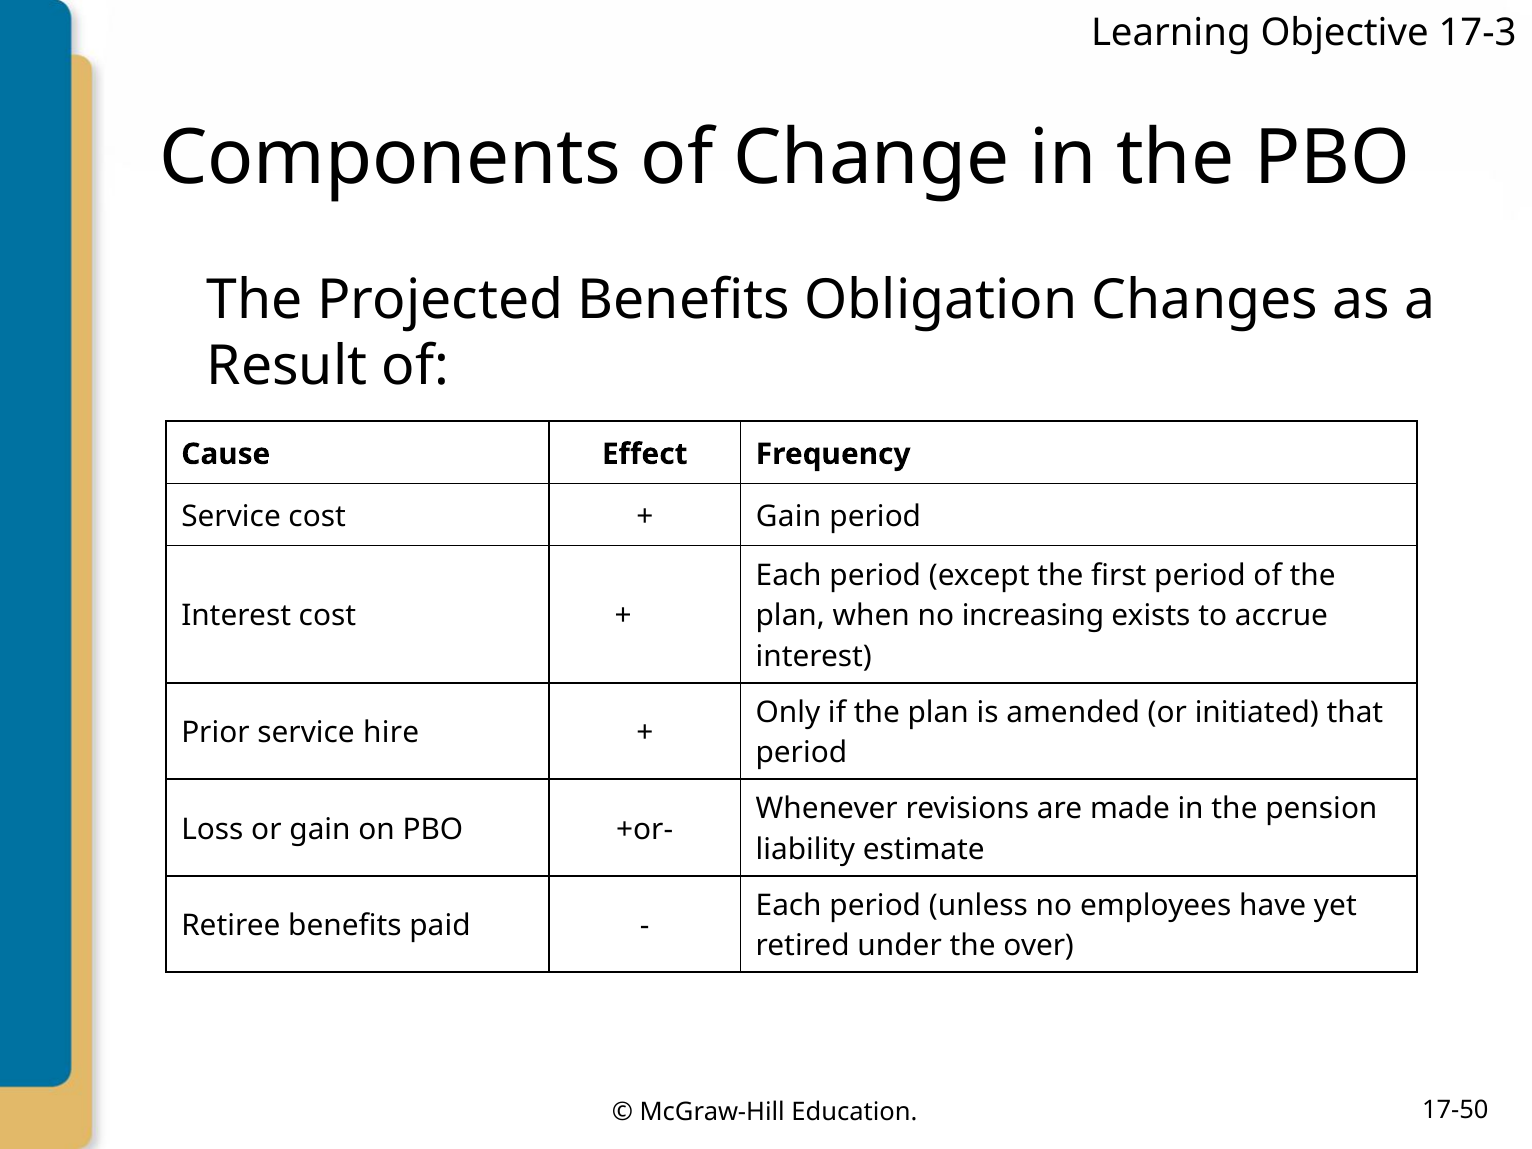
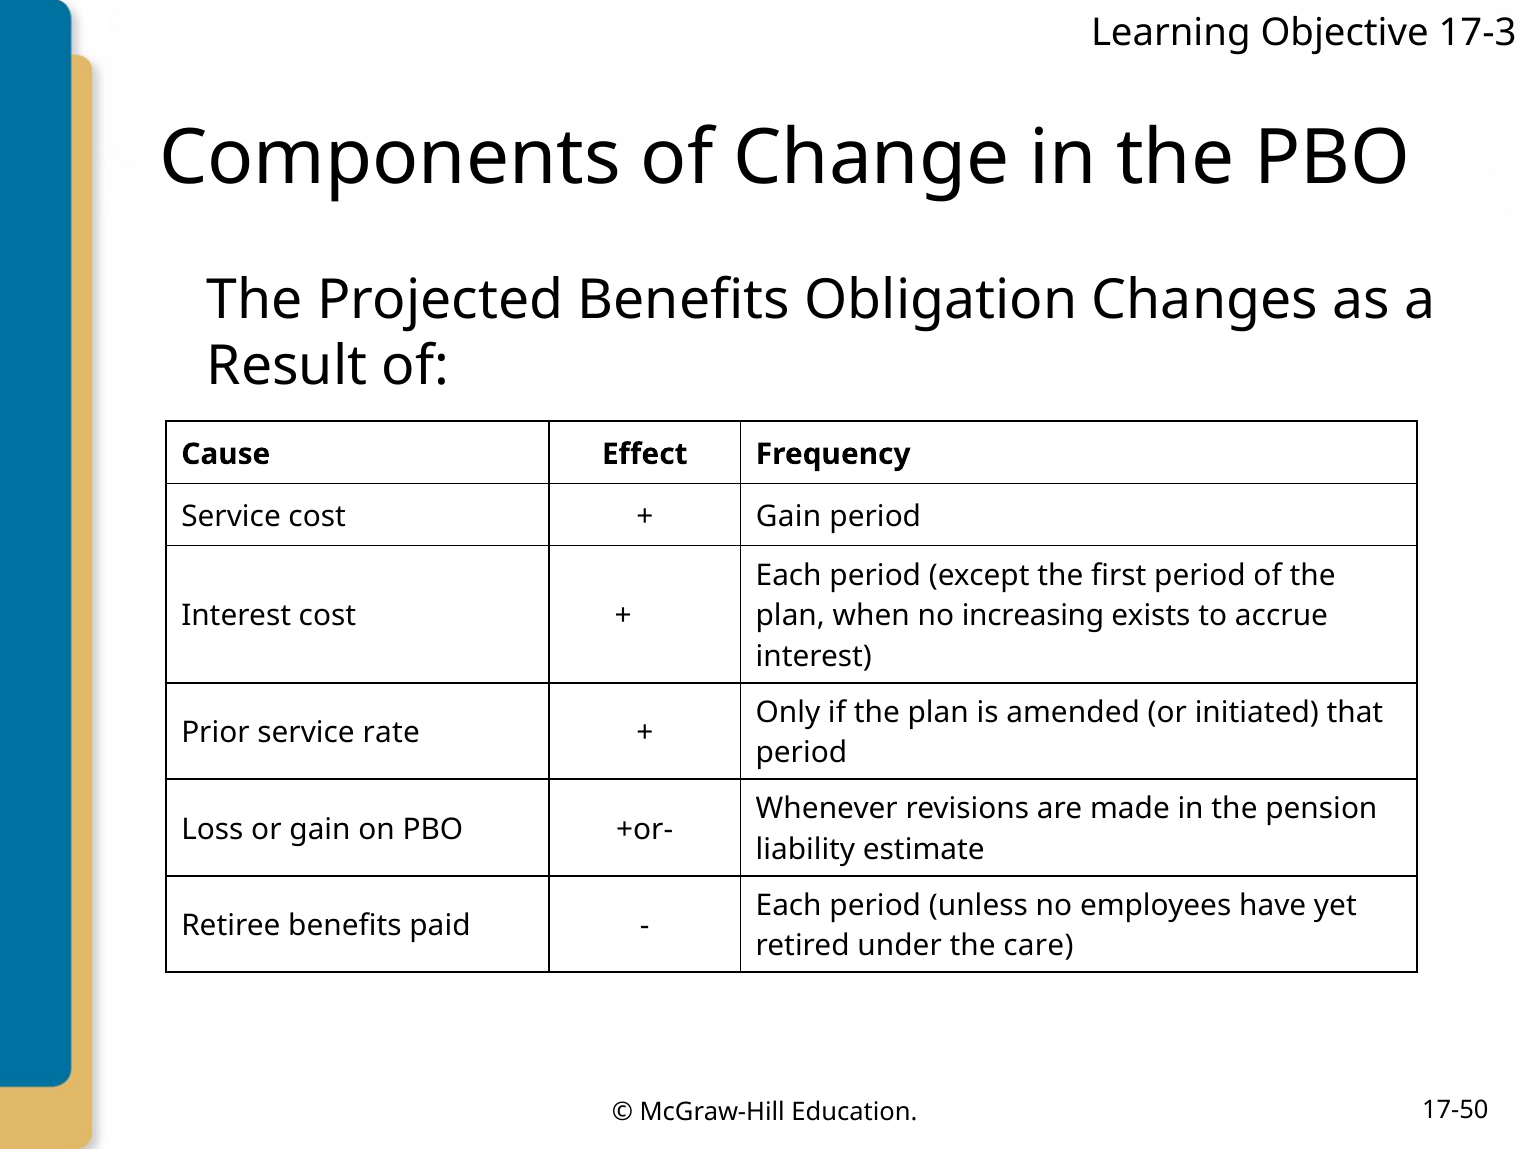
hire: hire -> rate (391, 733)
over: over -> care (1038, 946)
